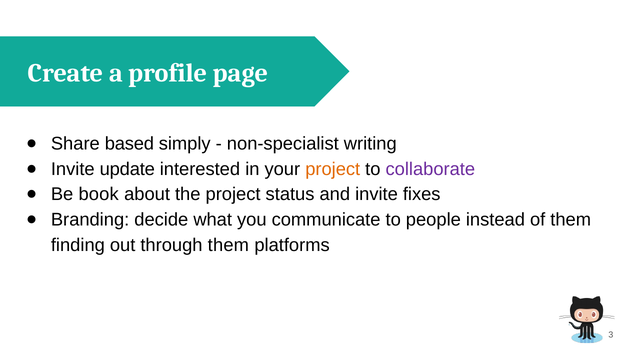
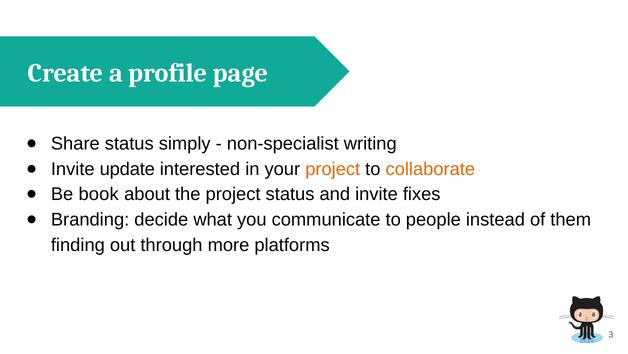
Share based: based -> status (129, 143)
collaborate colour: purple -> orange (430, 169)
through them: them -> more (228, 245)
